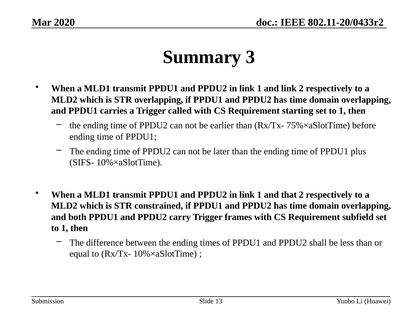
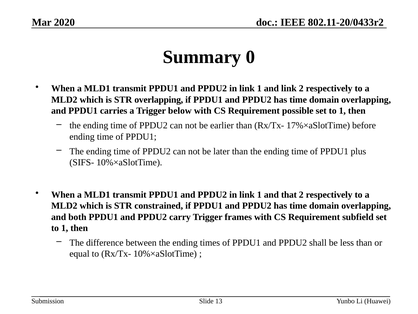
3: 3 -> 0 (251, 57)
called: called -> below (180, 111)
starting: starting -> possible (298, 111)
75%×aSlotTime: 75%×aSlotTime -> 17%×aSlotTime (318, 125)
